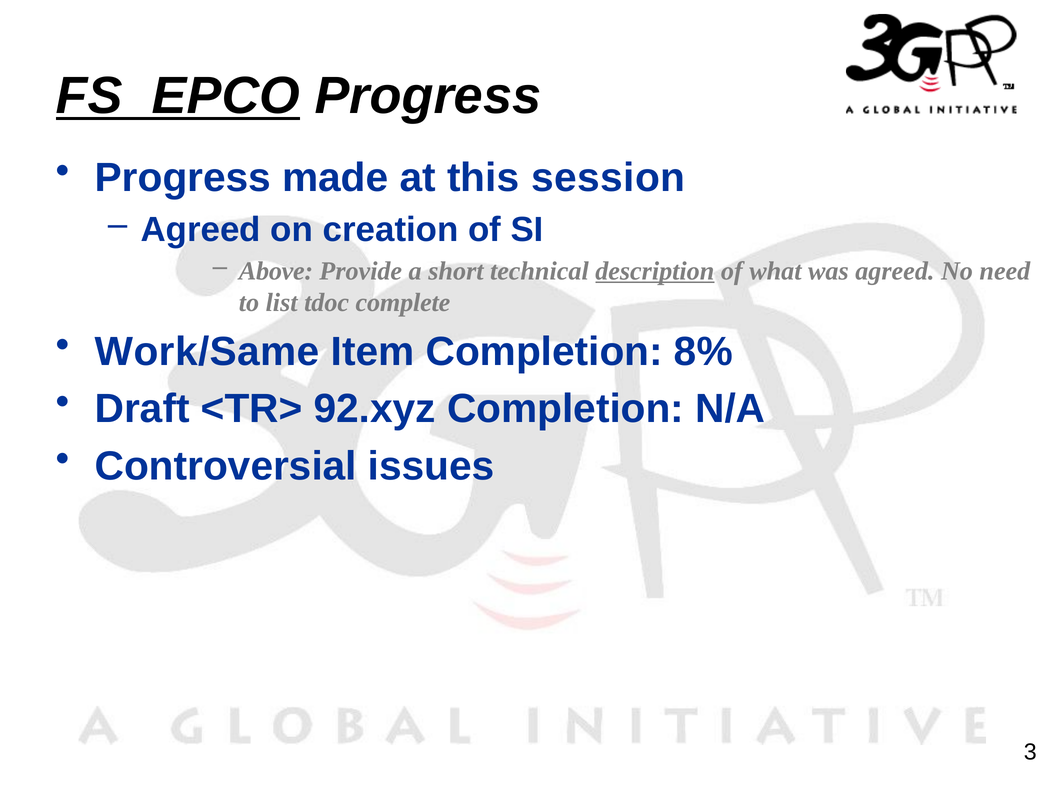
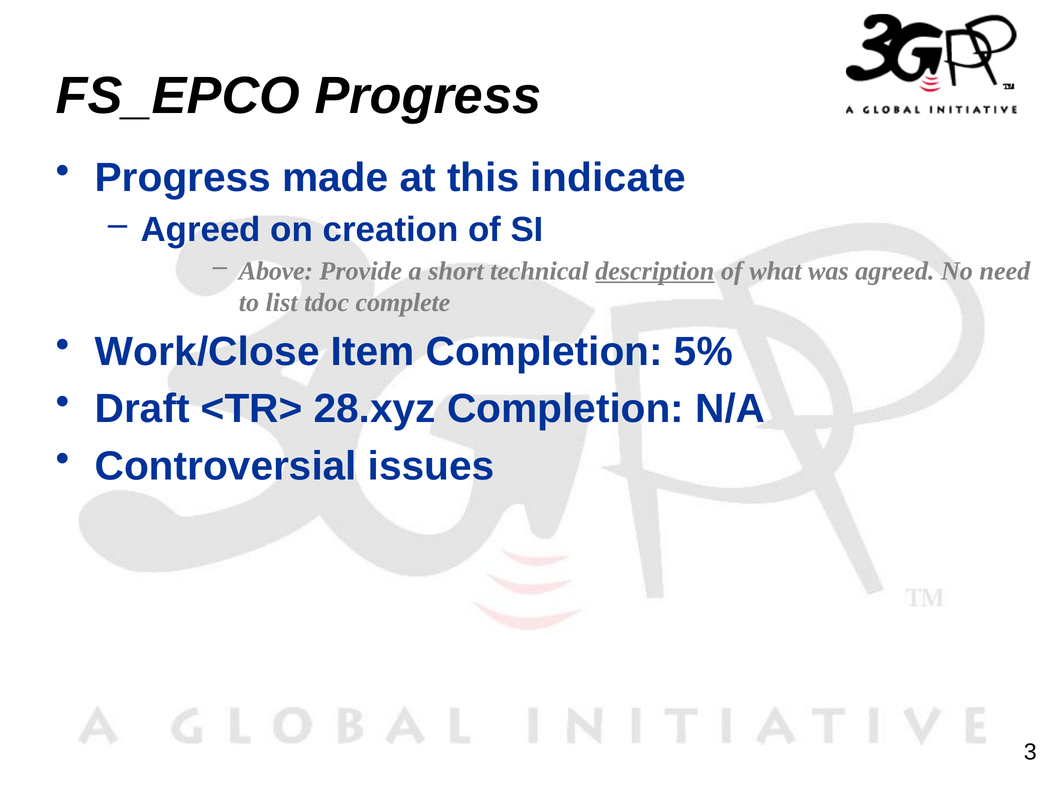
FS_EPCO underline: present -> none (178, 96)
session: session -> indicate (608, 178)
Work/Same: Work/Same -> Work/Close (207, 352)
8%: 8% -> 5% (703, 352)
92.xyz: 92.xyz -> 28.xyz (375, 409)
